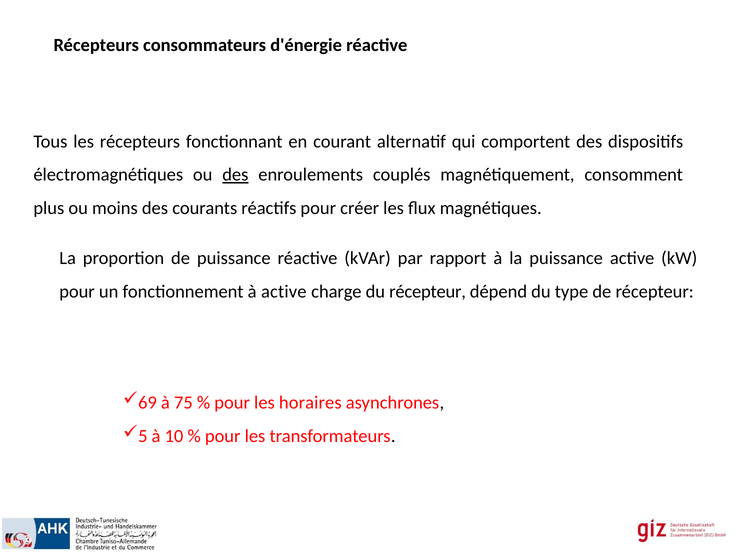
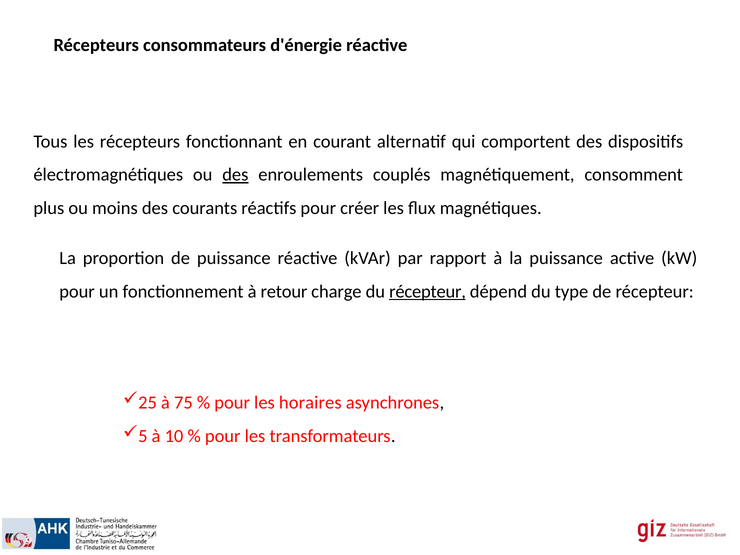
à active: active -> retour (284, 292)
récepteur underline: none -> present (428, 292)
69: 69 -> 25 (148, 403)
